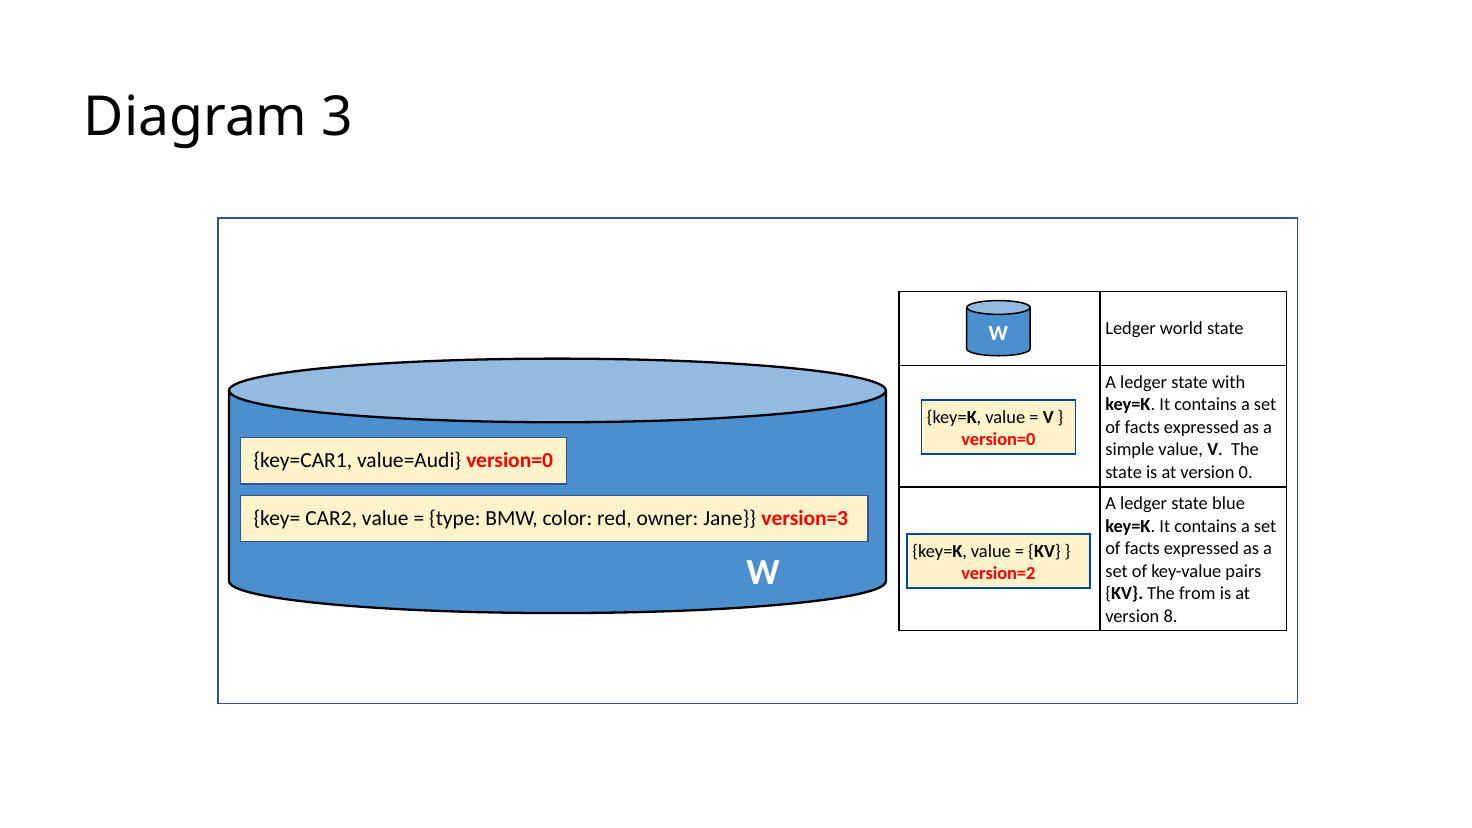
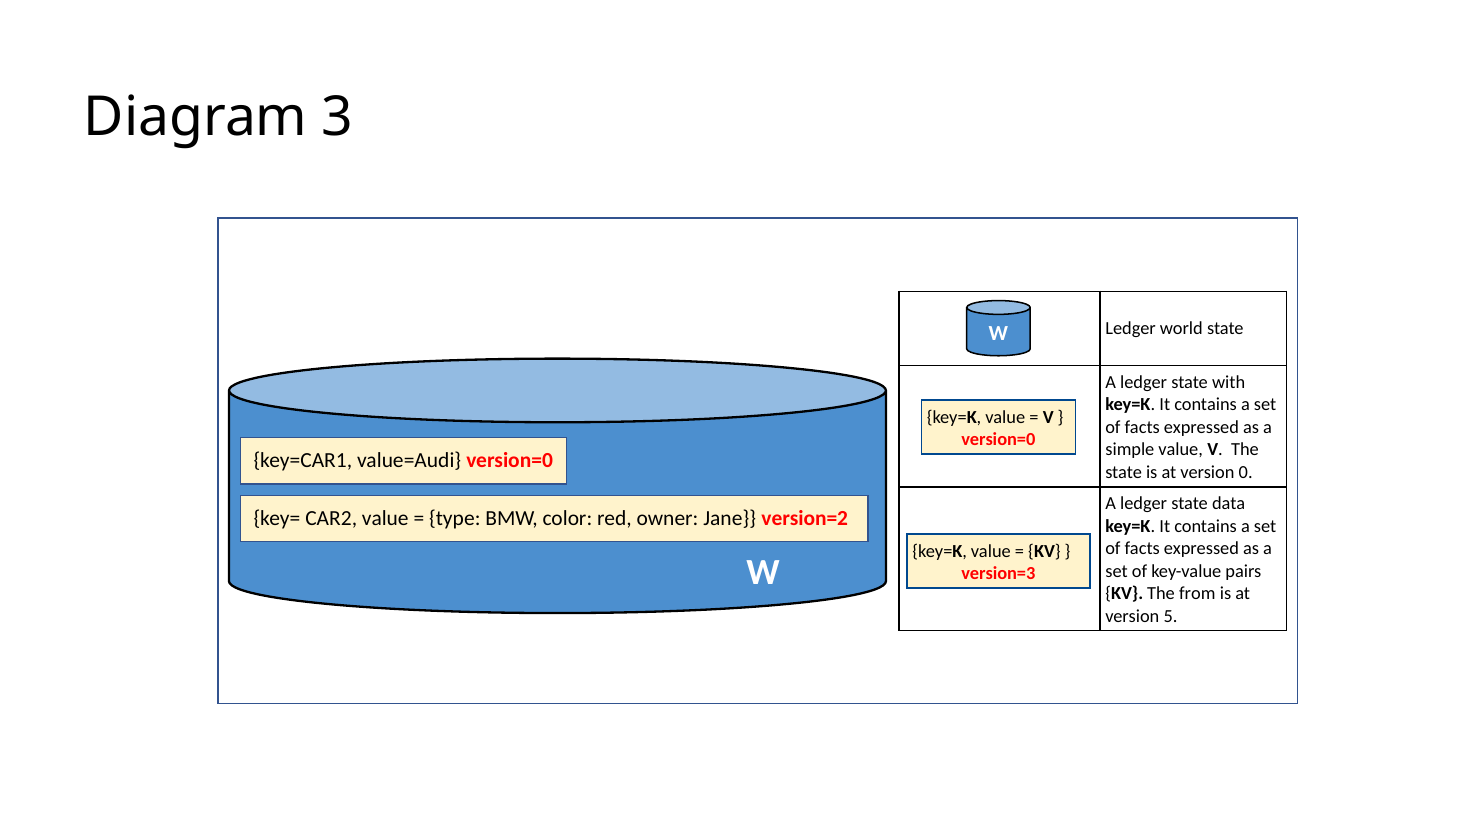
blue: blue -> data (1229, 504)
version=3: version=3 -> version=2 (805, 518)
version=2: version=2 -> version=3 (998, 573)
8: 8 -> 5 (1171, 616)
